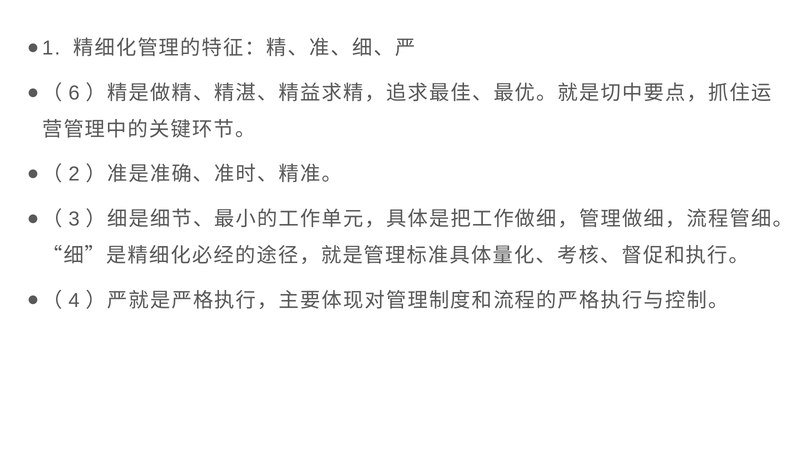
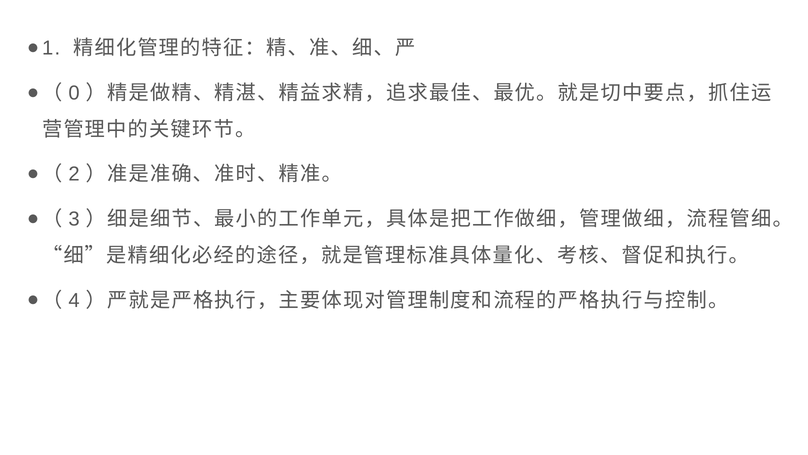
6: 6 -> 0 (74, 93)
